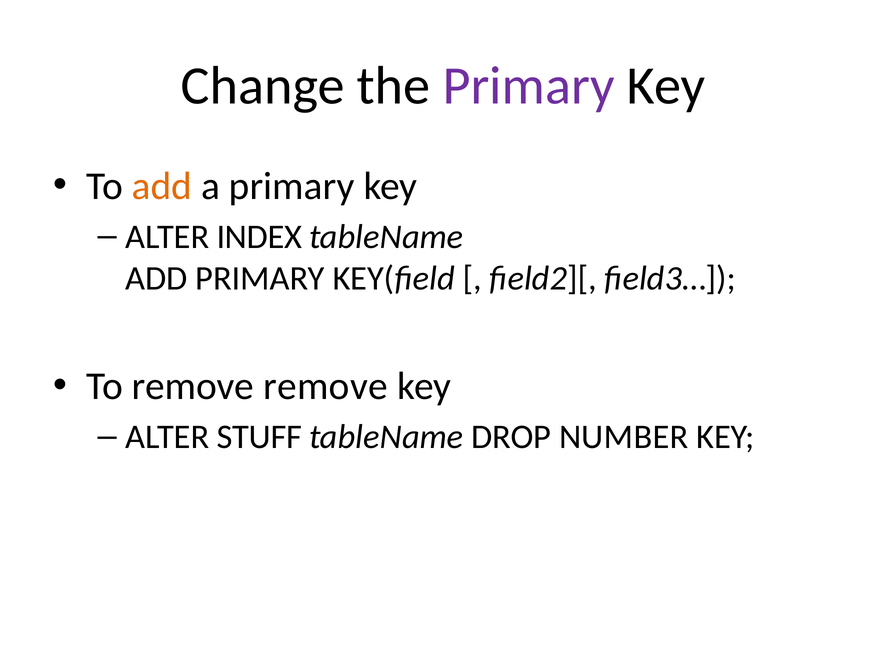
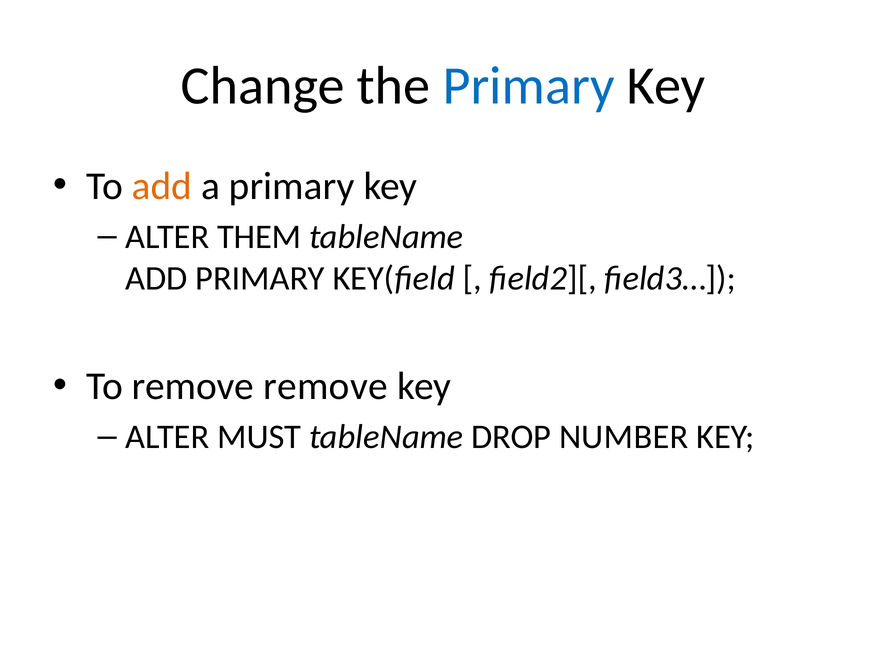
Primary colour: purple -> blue (529, 86)
INDEX: INDEX -> THEM (259, 237)
STUFF: STUFF -> MUST (259, 437)
